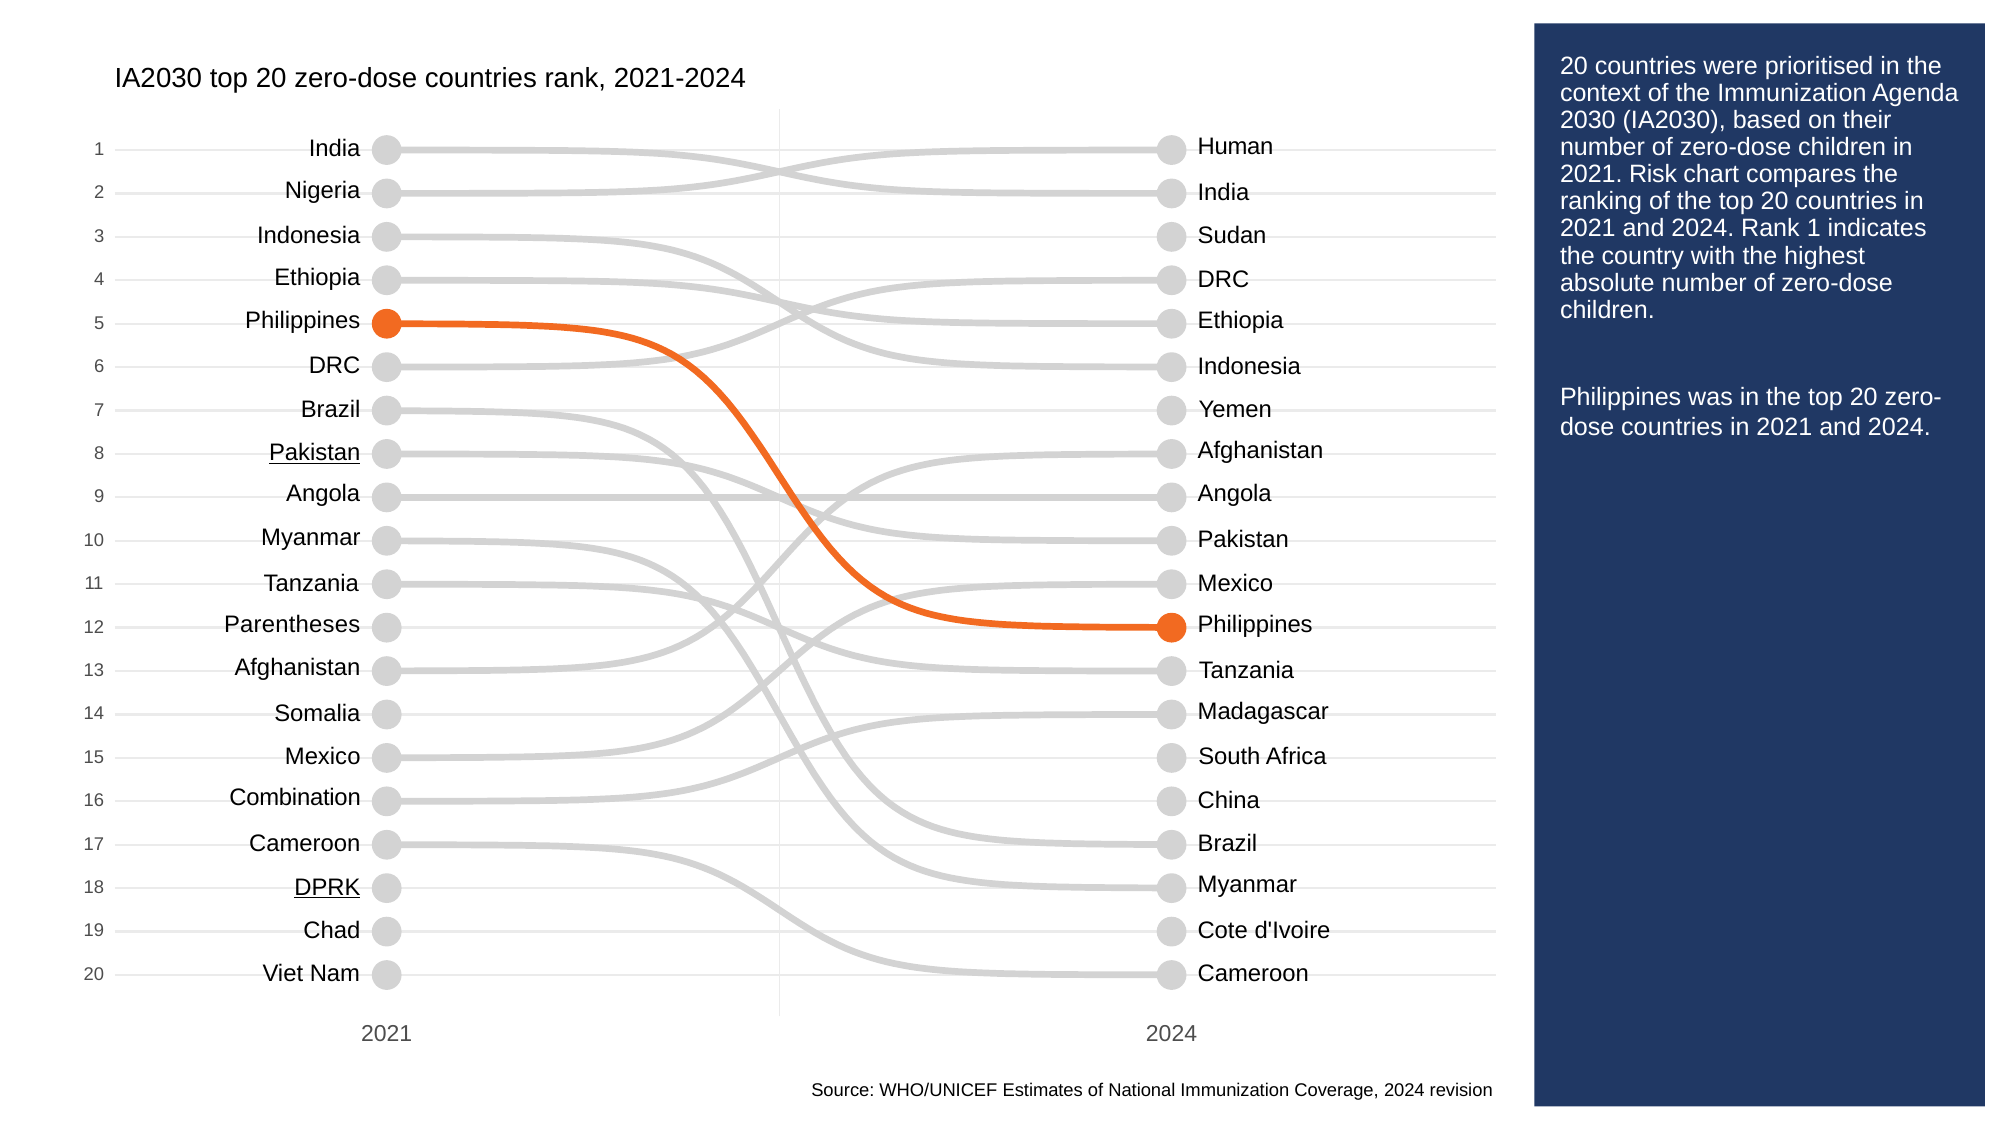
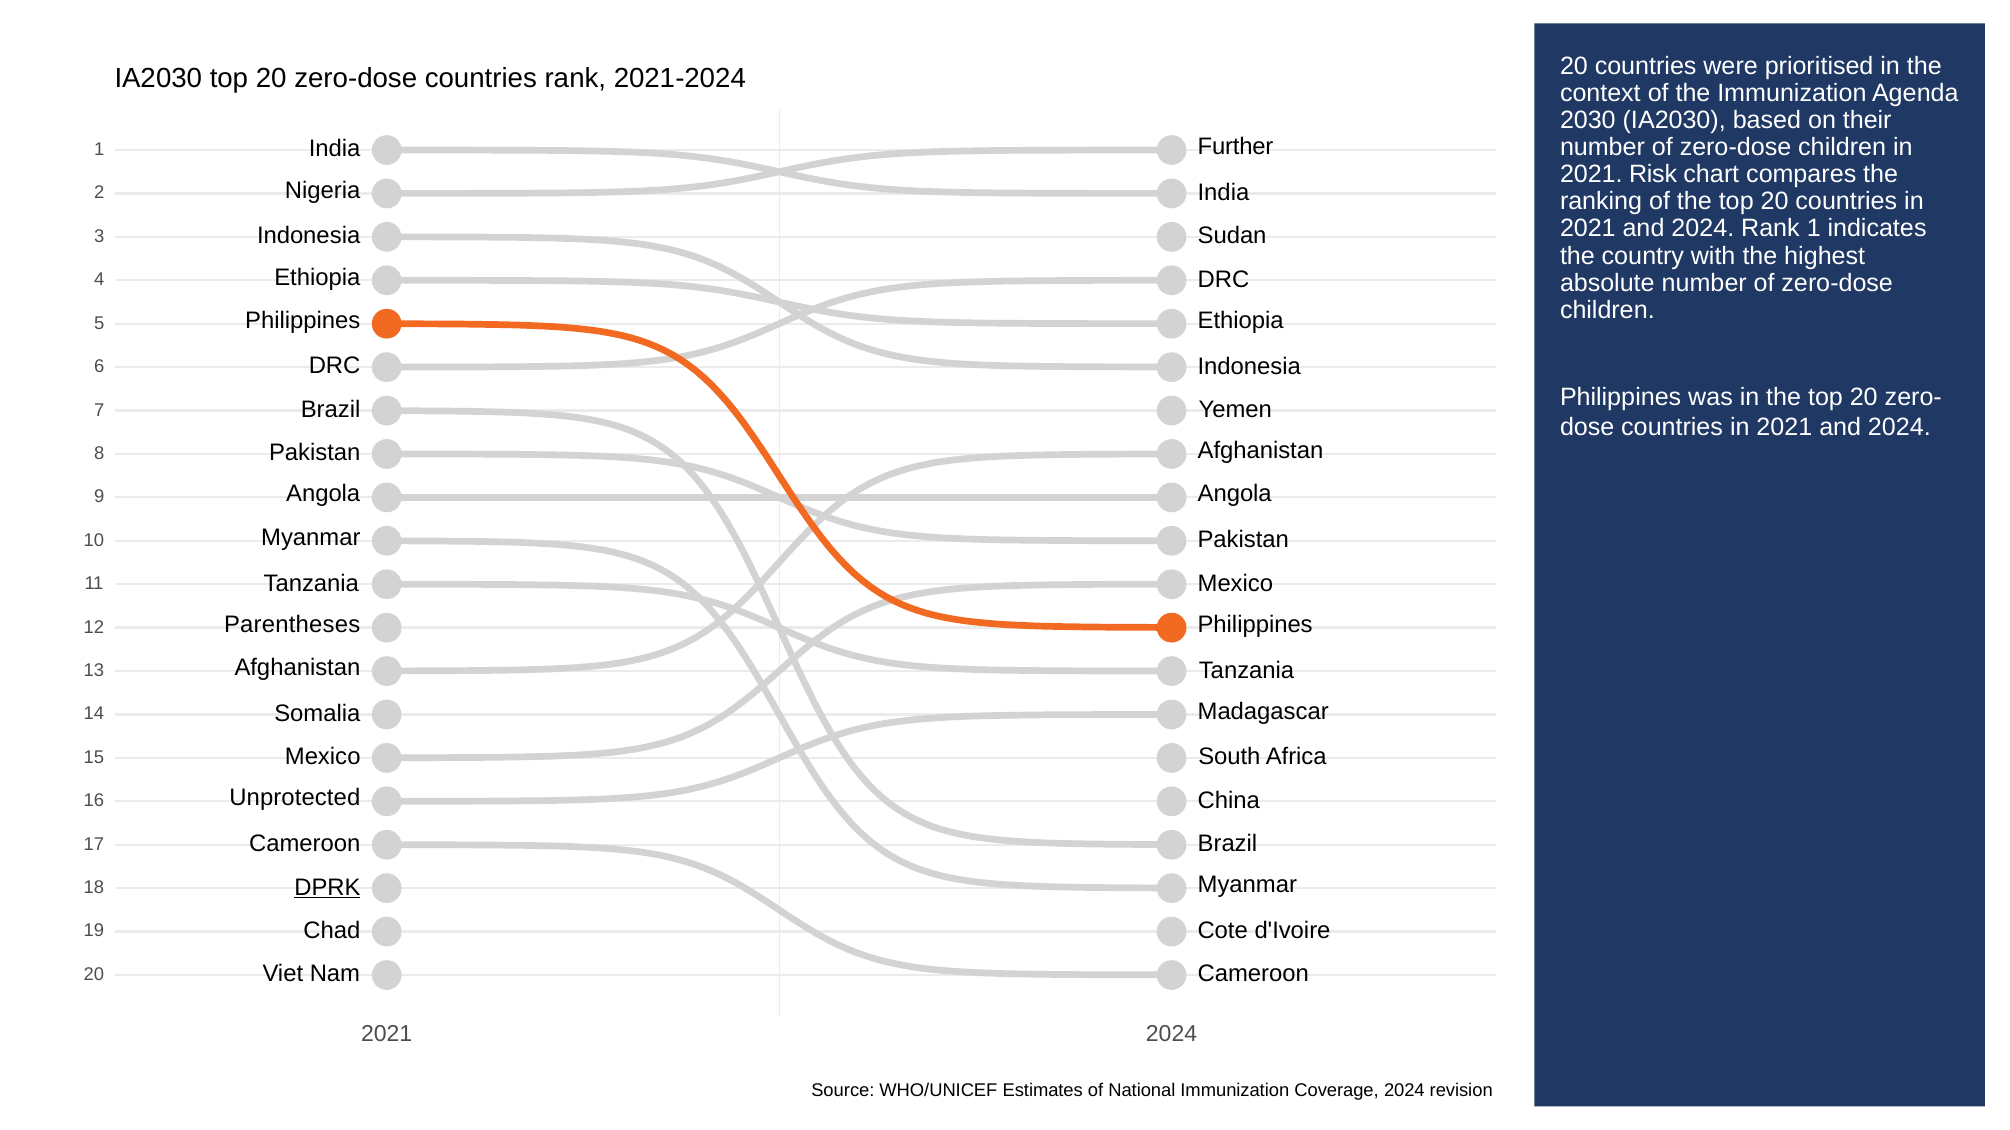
Human: Human -> Further (1236, 147)
Pakistan underline: present -> none (315, 453)
Combination: Combination -> Unprotected (295, 798)
